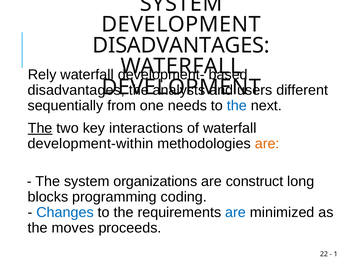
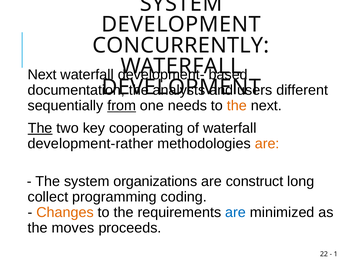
DISADVANTAGES: DISADVANTAGES -> CONCURRENTLY (181, 45)
Rely: Rely -> Next (42, 75)
disadvantages: disadvantages -> documentation (76, 90)
from underline: none -> present (122, 106)
the colour: blue -> orange (237, 106)
interactions: interactions -> cooperating (146, 128)
development-within: development-within -> development-rather (91, 144)
blocks: blocks -> collect (48, 197)
Changes colour: blue -> orange (65, 212)
